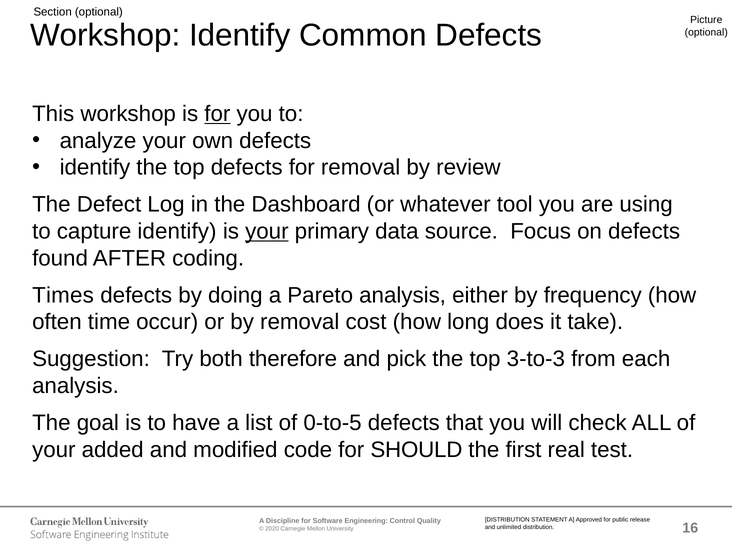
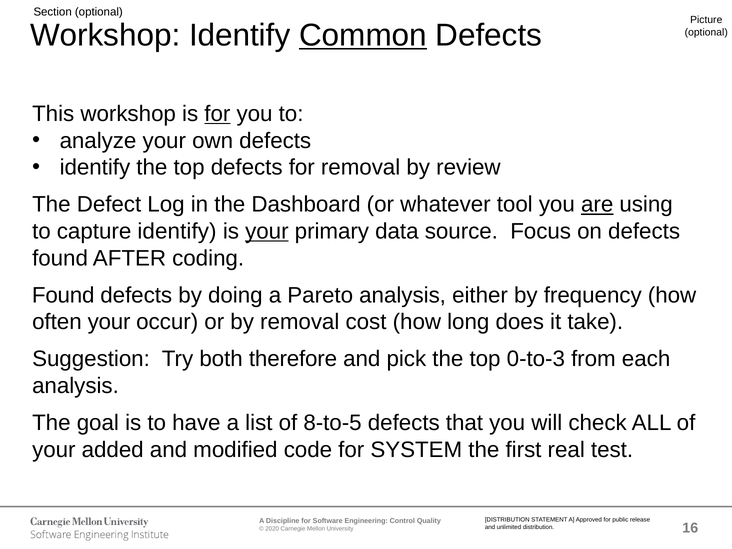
Common underline: none -> present (363, 35)
are underline: none -> present (597, 205)
Times: Times -> Found (63, 295)
often time: time -> your (109, 322)
3-to-3: 3-to-3 -> 0-to-3 (536, 359)
0-to-5: 0-to-5 -> 8-to-5 (333, 423)
SHOULD: SHOULD -> SYSTEM (416, 450)
